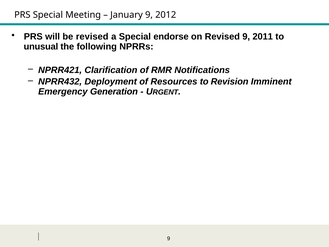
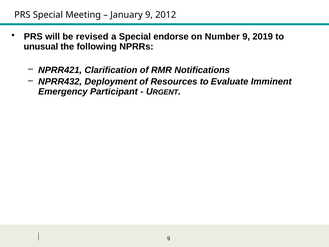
on Revised: Revised -> Number (222, 37)
2011: 2011 -> 2019 (263, 37)
Revision: Revision -> Evaluate (230, 82)
Generation: Generation -> Participant (114, 92)
